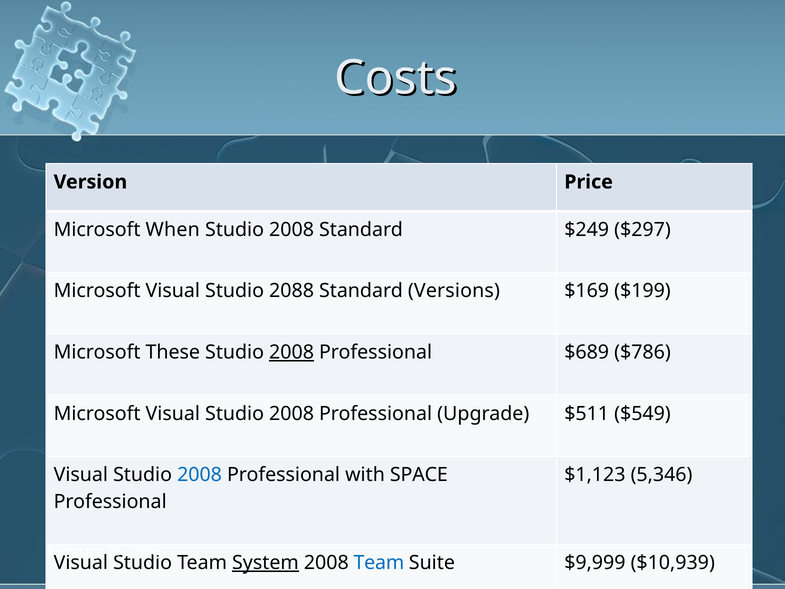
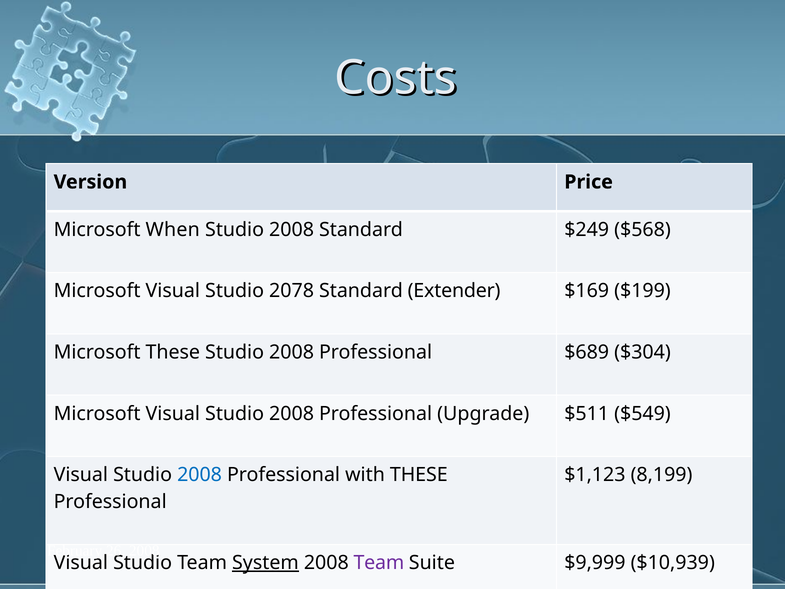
$297: $297 -> $568 (642, 230)
2088: 2088 -> 2078 (292, 291)
Versions: Versions -> Extender (454, 291)
2008 underline: present -> none (292, 352)
$786: $786 -> $304 (642, 352)
with SPACE: SPACE -> THESE (419, 475)
5,346: 5,346 -> 8,199 (662, 475)
Team colour: blue -> purple (379, 563)
